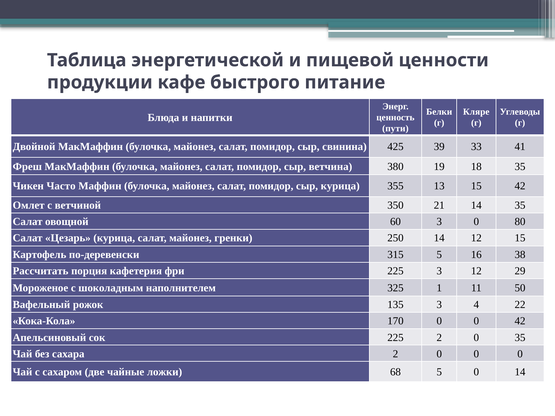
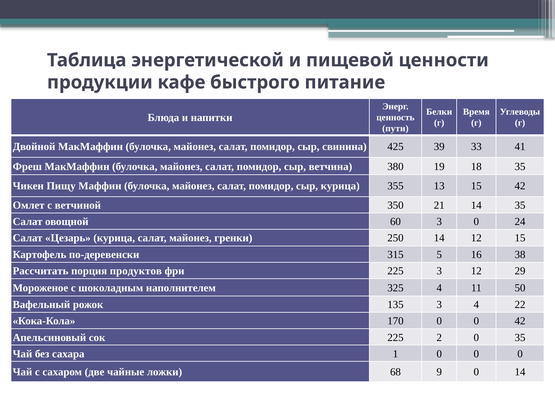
Кляре: Кляре -> Время (476, 112)
Часто: Часто -> Пищу (61, 186)
80: 80 -> 24 (520, 222)
кафетерия: кафетерия -> продуктов (136, 271)
325 1: 1 -> 4 (439, 288)
сахара 2: 2 -> 1 (396, 354)
68 5: 5 -> 9 (439, 372)
